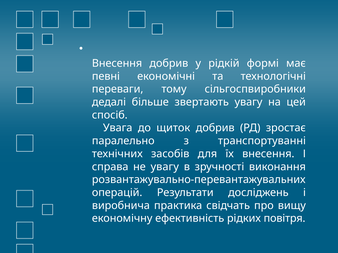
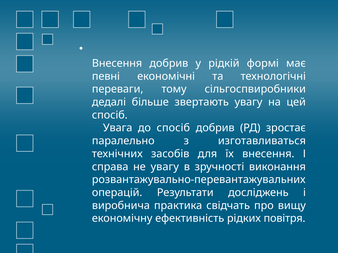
до щиток: щиток -> спосіб (173, 128)
транспортуванні: транспортуванні -> изготавливаться (262, 141)
